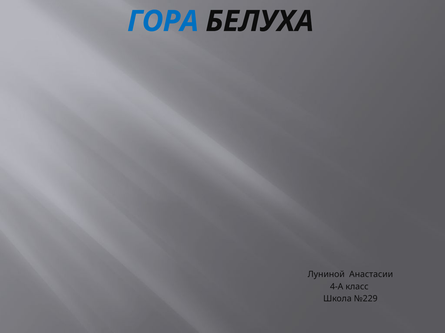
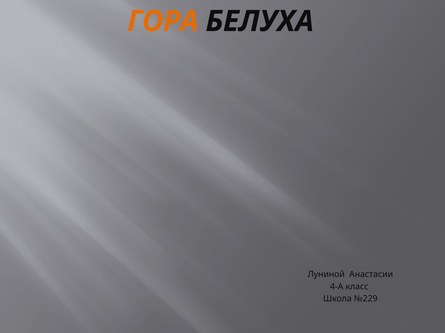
ГОРА colour: blue -> orange (163, 21)
